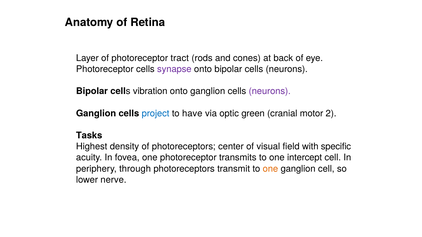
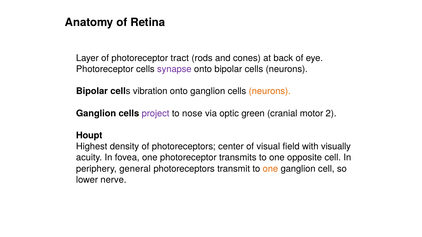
neurons colour: purple -> orange (270, 91)
project colour: blue -> purple (156, 114)
have: have -> nose (192, 114)
Tasks: Tasks -> Houpt (89, 136)
specific: specific -> visually (336, 147)
intercept: intercept -> opposite (305, 158)
through: through -> general (135, 169)
